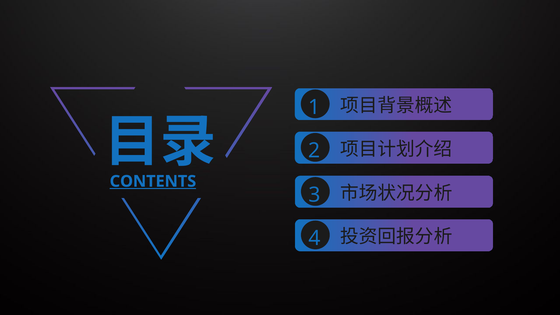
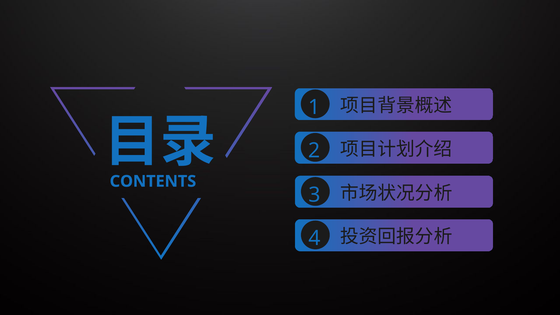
CONTENTS underline: present -> none (153, 181)
